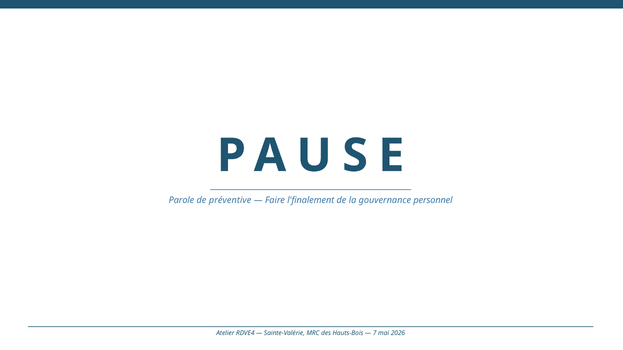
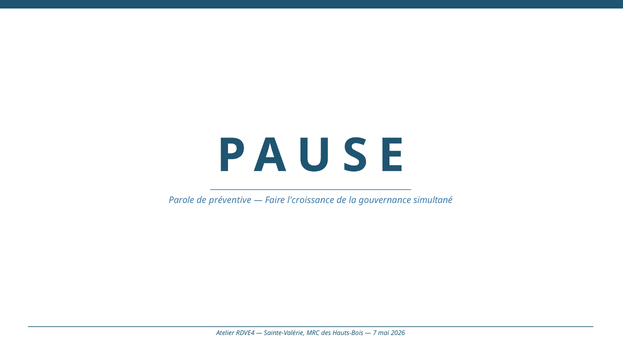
l'finalement: l'finalement -> l'croissance (311, 201)
personnel: personnel -> simultané (433, 201)
